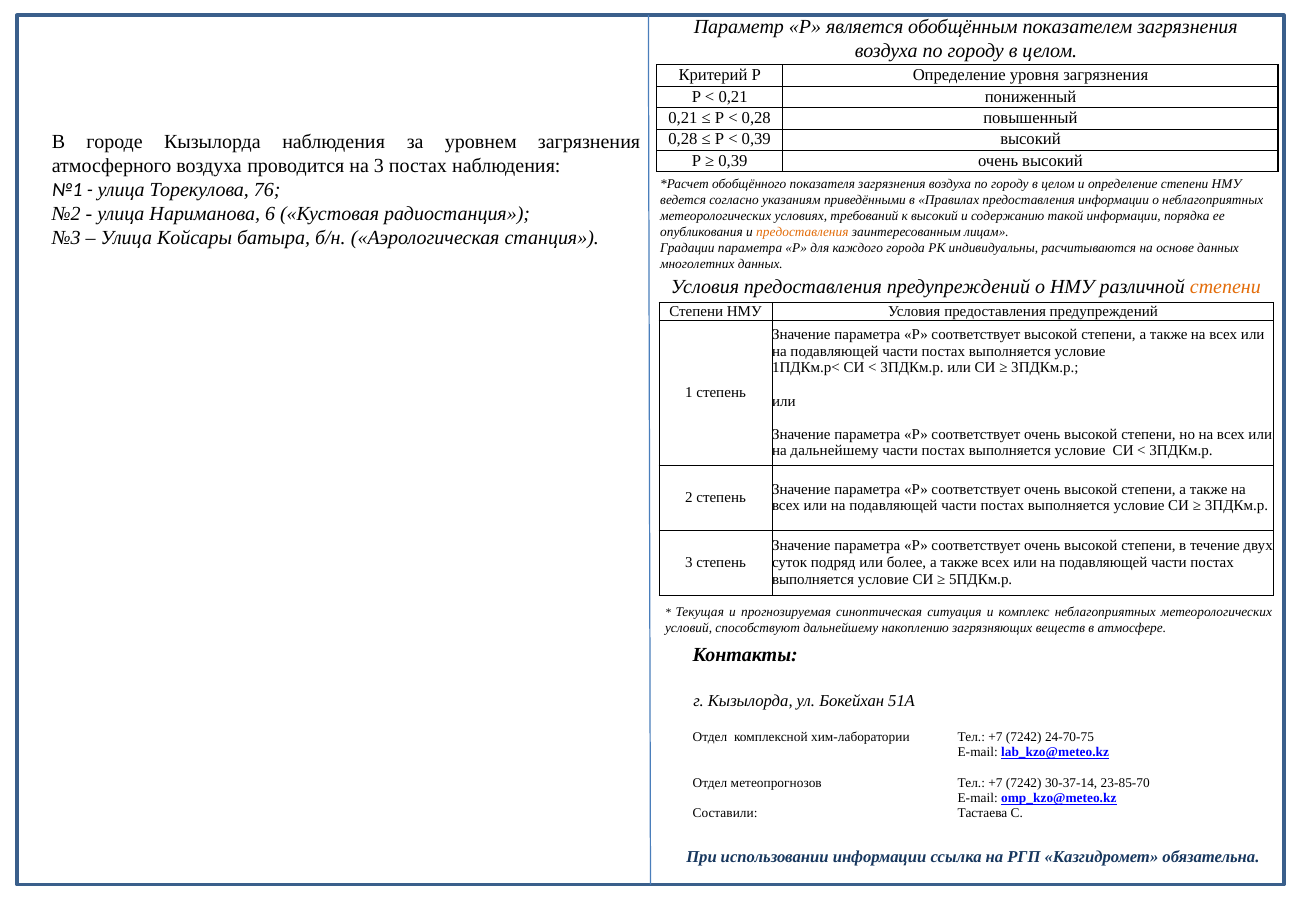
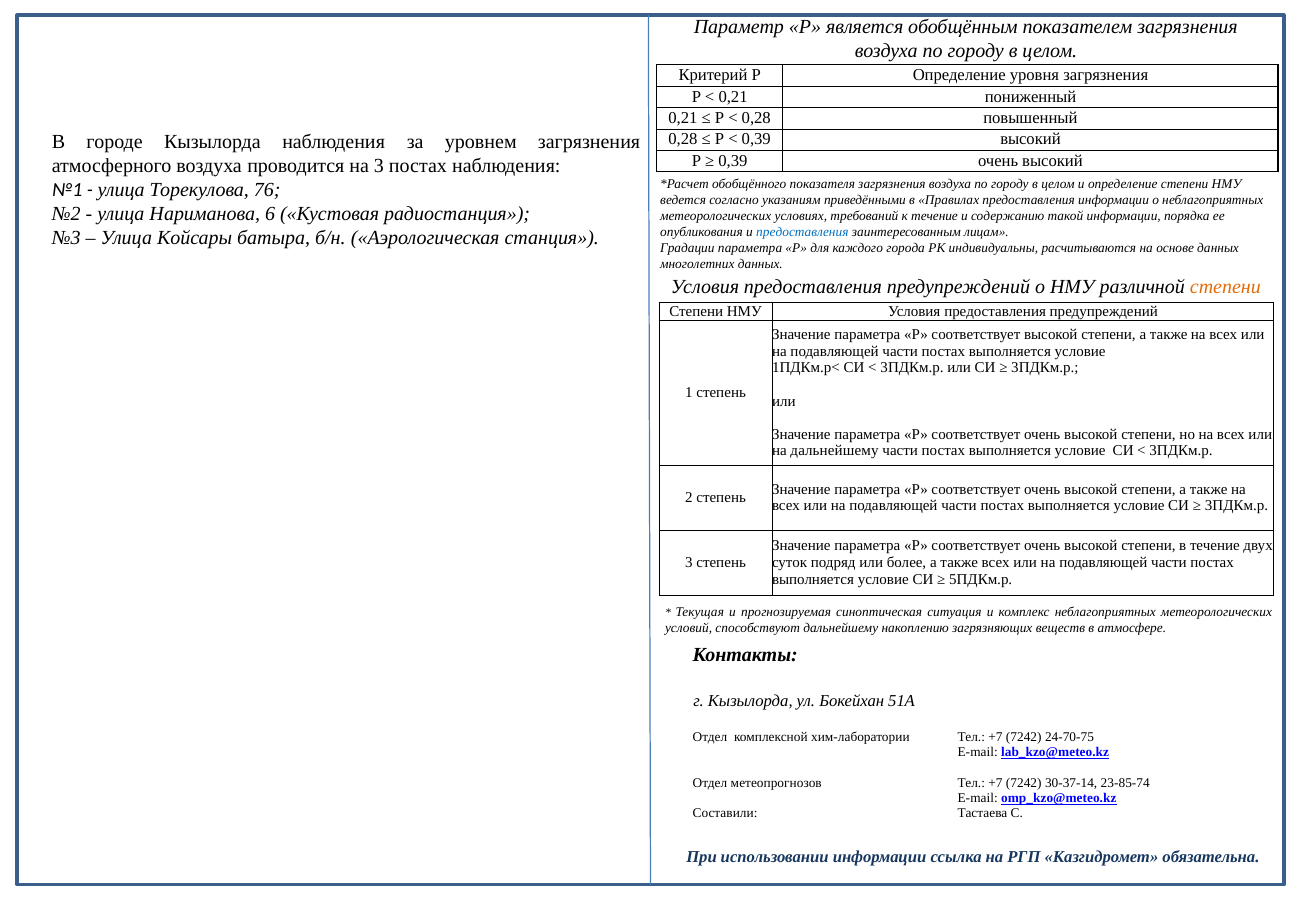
к высокий: высокий -> течение (935, 216)
предоставления colour: orange -> blue (802, 232)
23-85-70: 23-85-70 -> 23-85-74 (1125, 784)
